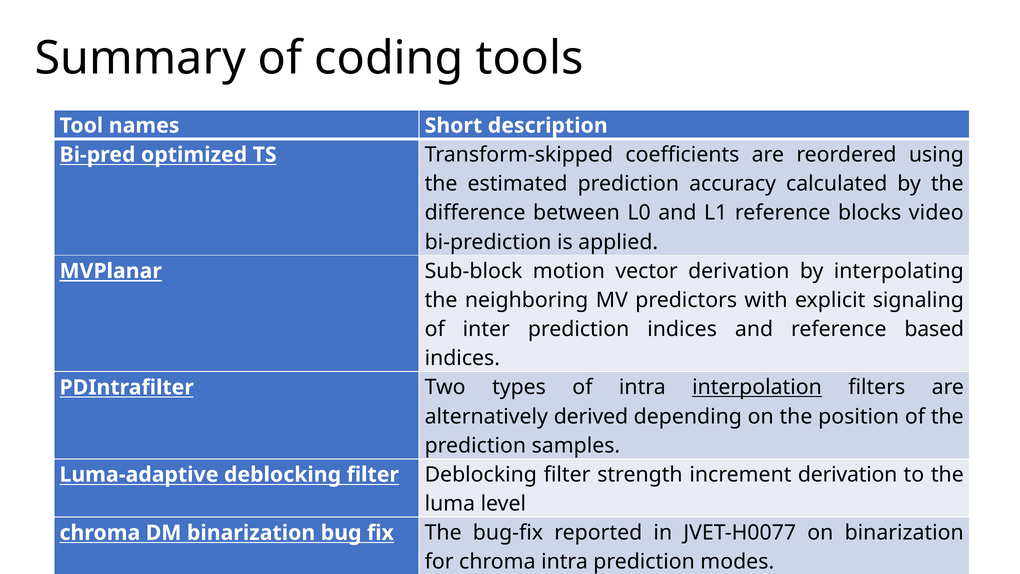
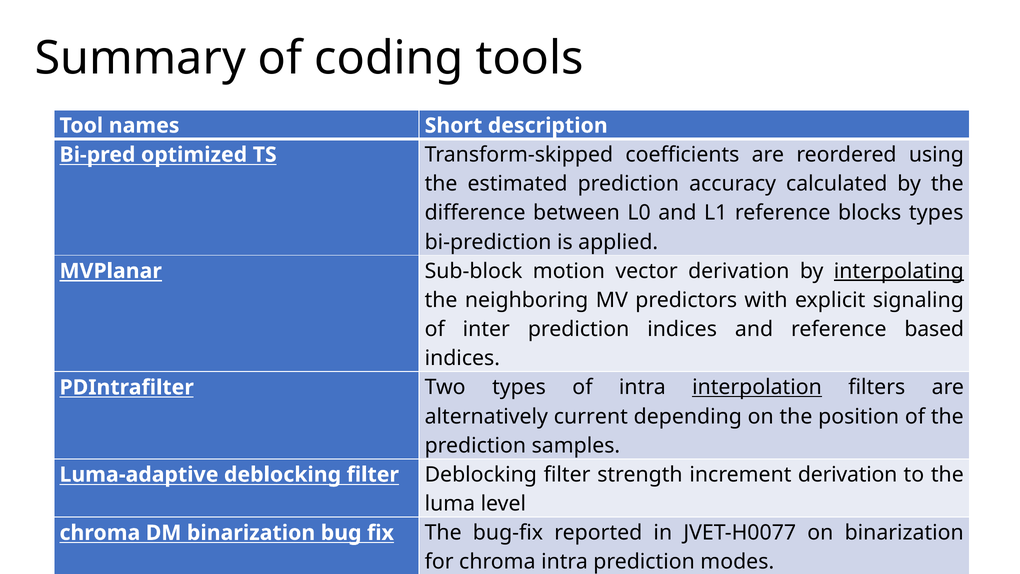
blocks video: video -> types (936, 213)
interpolating underline: none -> present (899, 271)
derived: derived -> current (591, 416)
